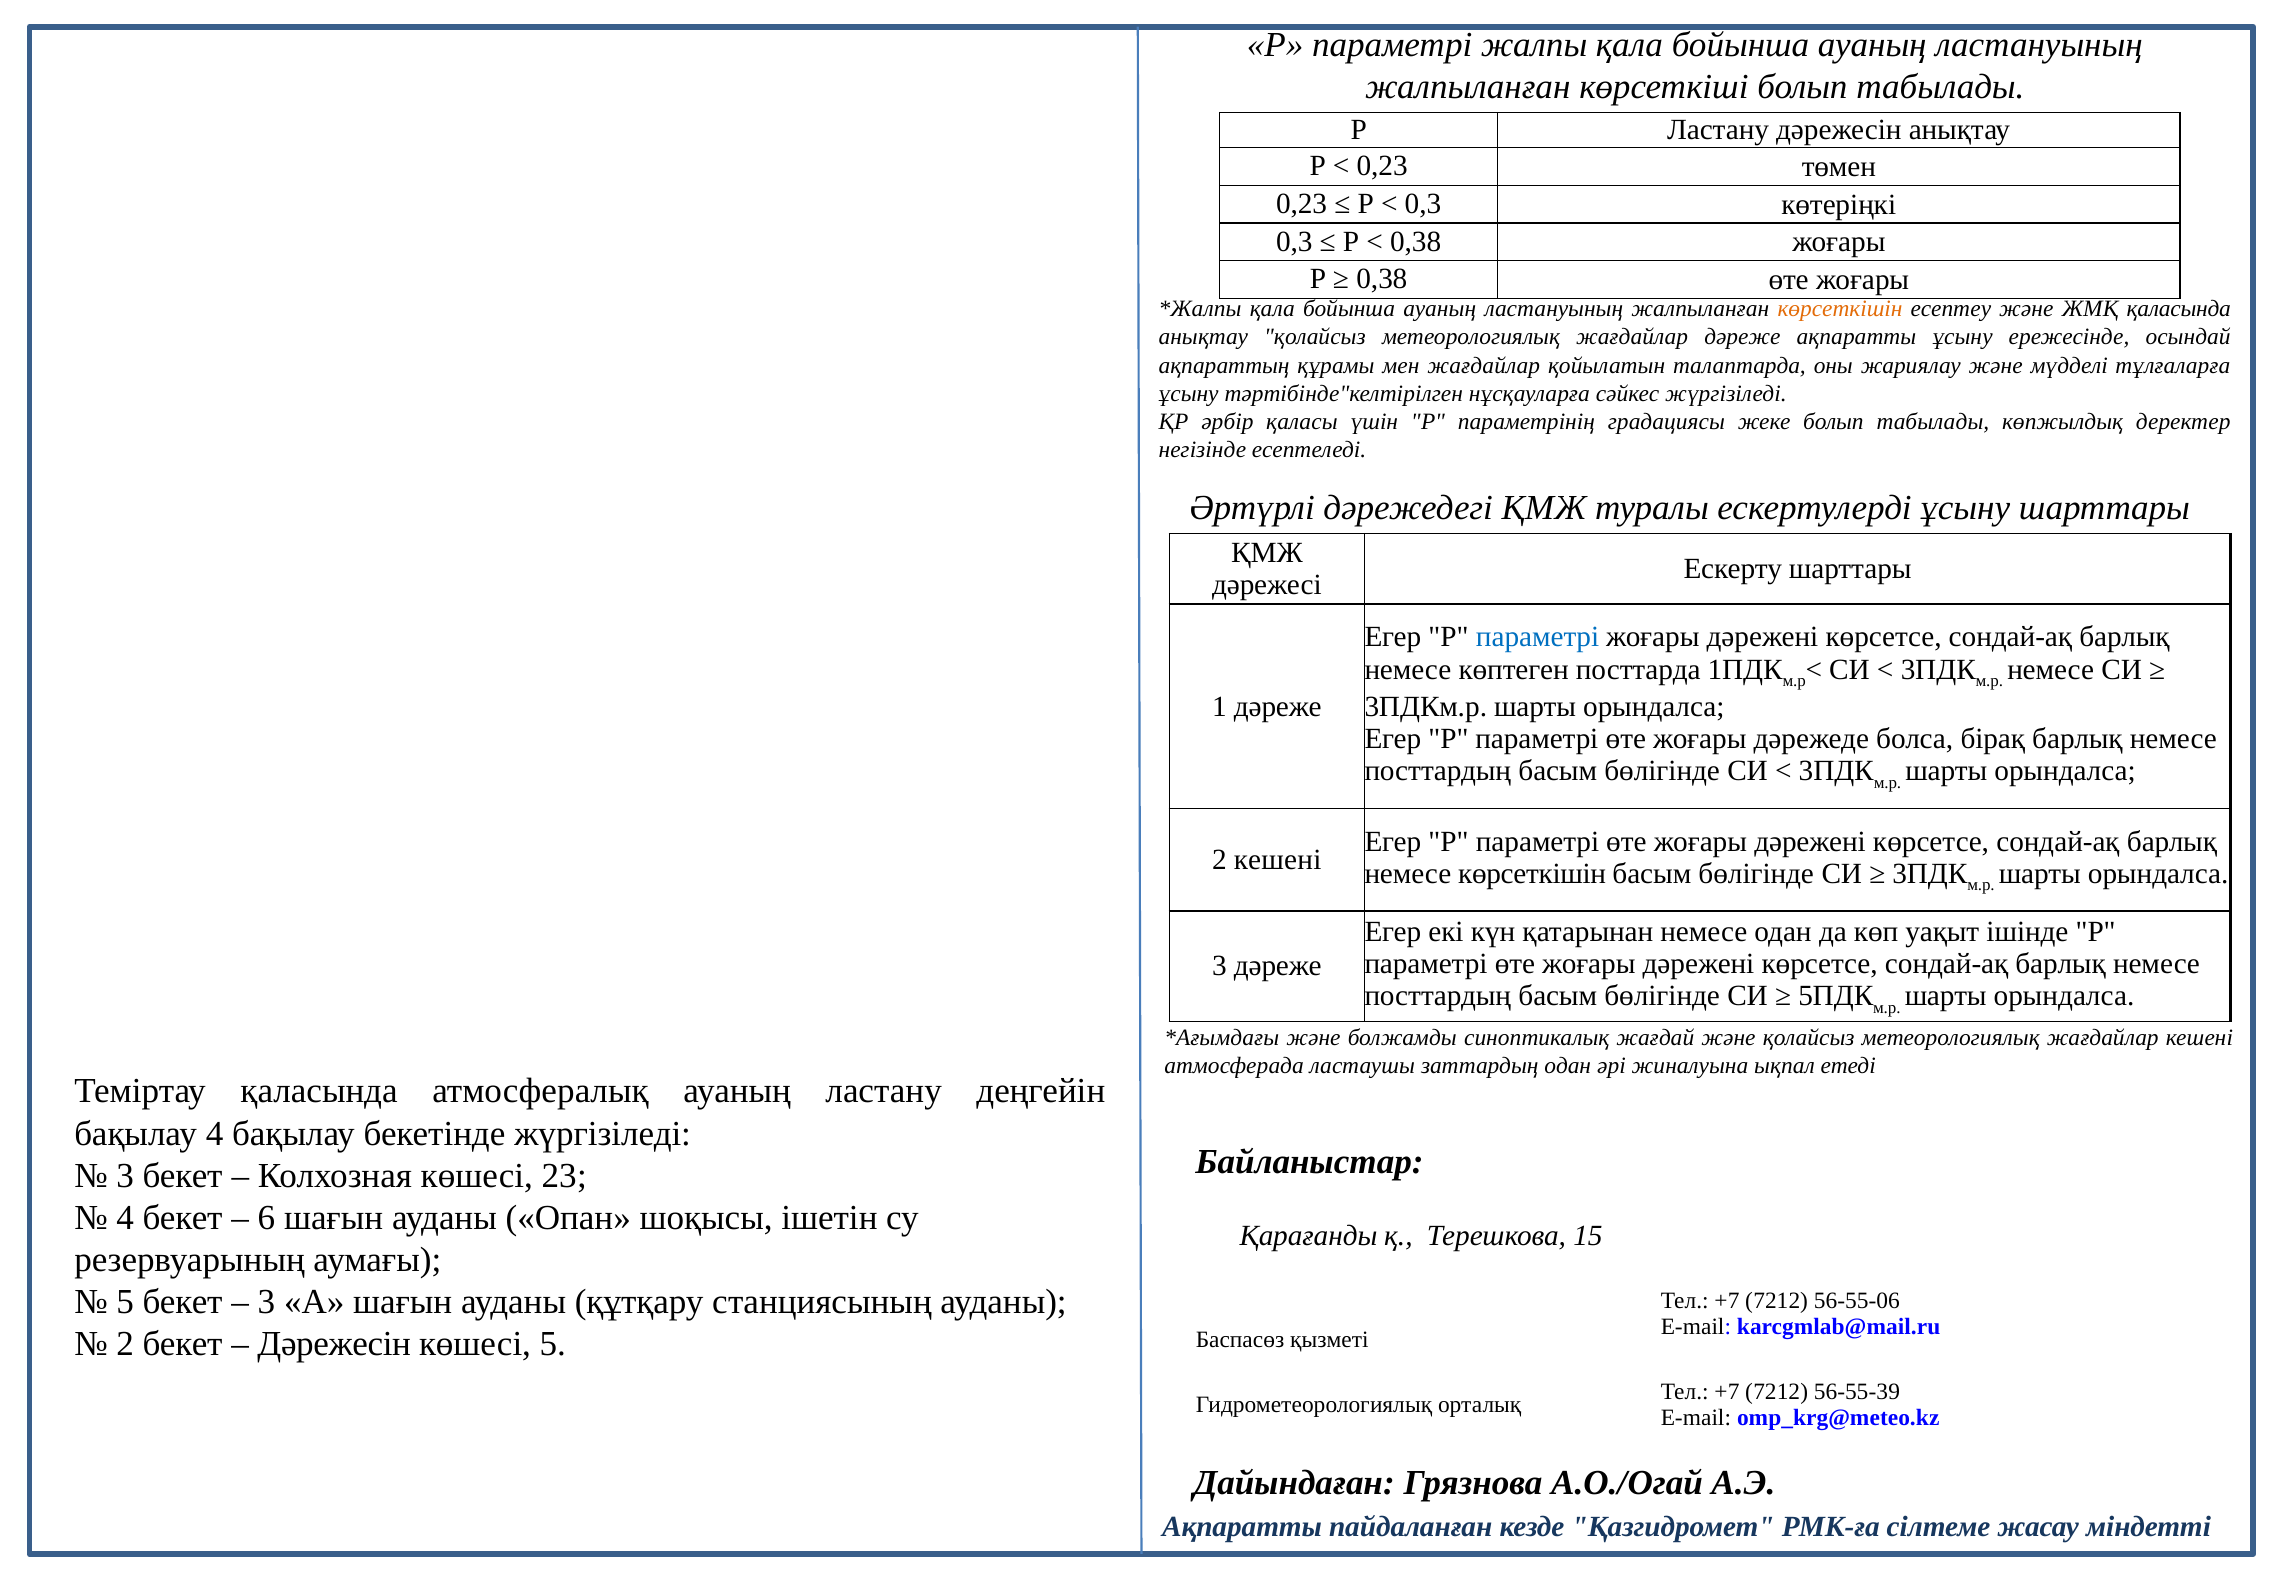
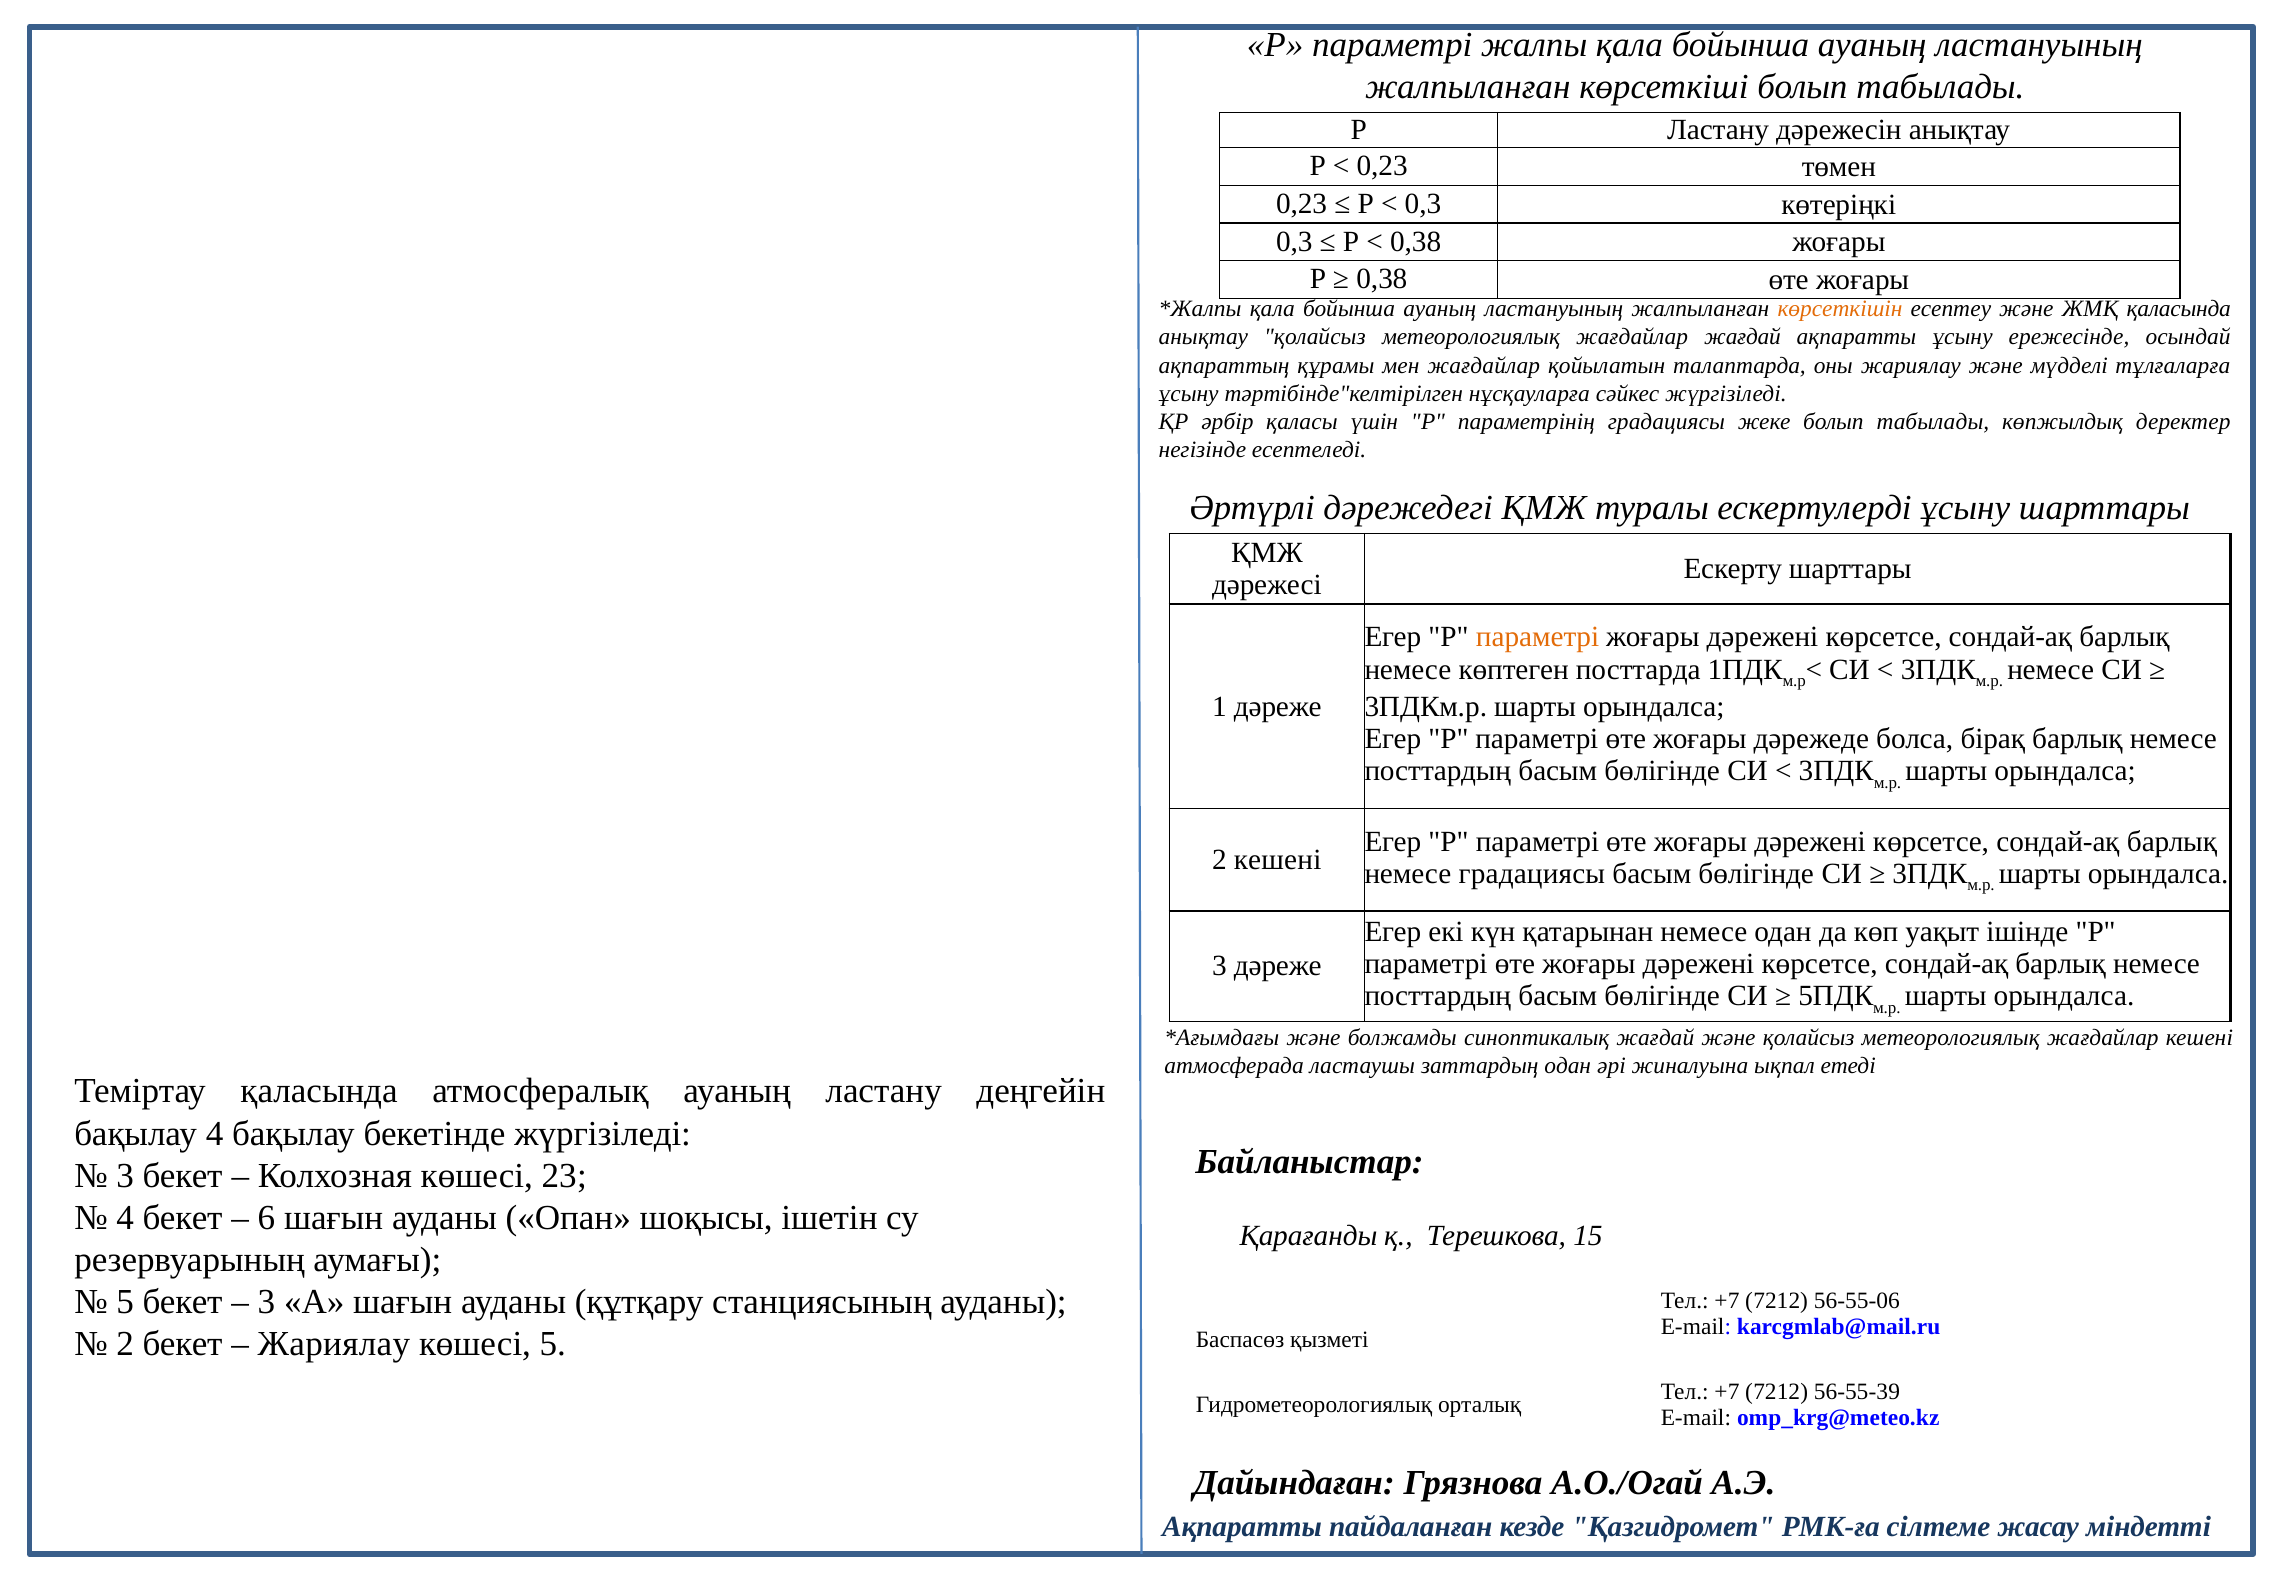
жағдайлар дәреже: дәреже -> жағдай (1743, 337)
параметрі colour: blue -> orange (1538, 637)
немесе көрсеткішін: көрсеткішін -> градациясы (1532, 873)
Дәрежесін: Дәрежесін -> Жариялау (334, 1344)
